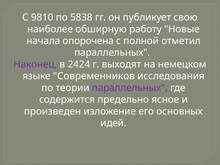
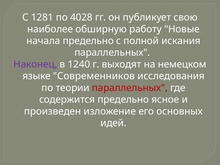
9810: 9810 -> 1281 (42, 17)
5838: 5838 -> 4028 (81, 17)
начала опорочена: опорочена -> предельно (88, 41)
отметил: отметил -> искания (181, 41)
2424: 2424 -> 1240 (79, 64)
параллельных colour: purple -> red (130, 88)
